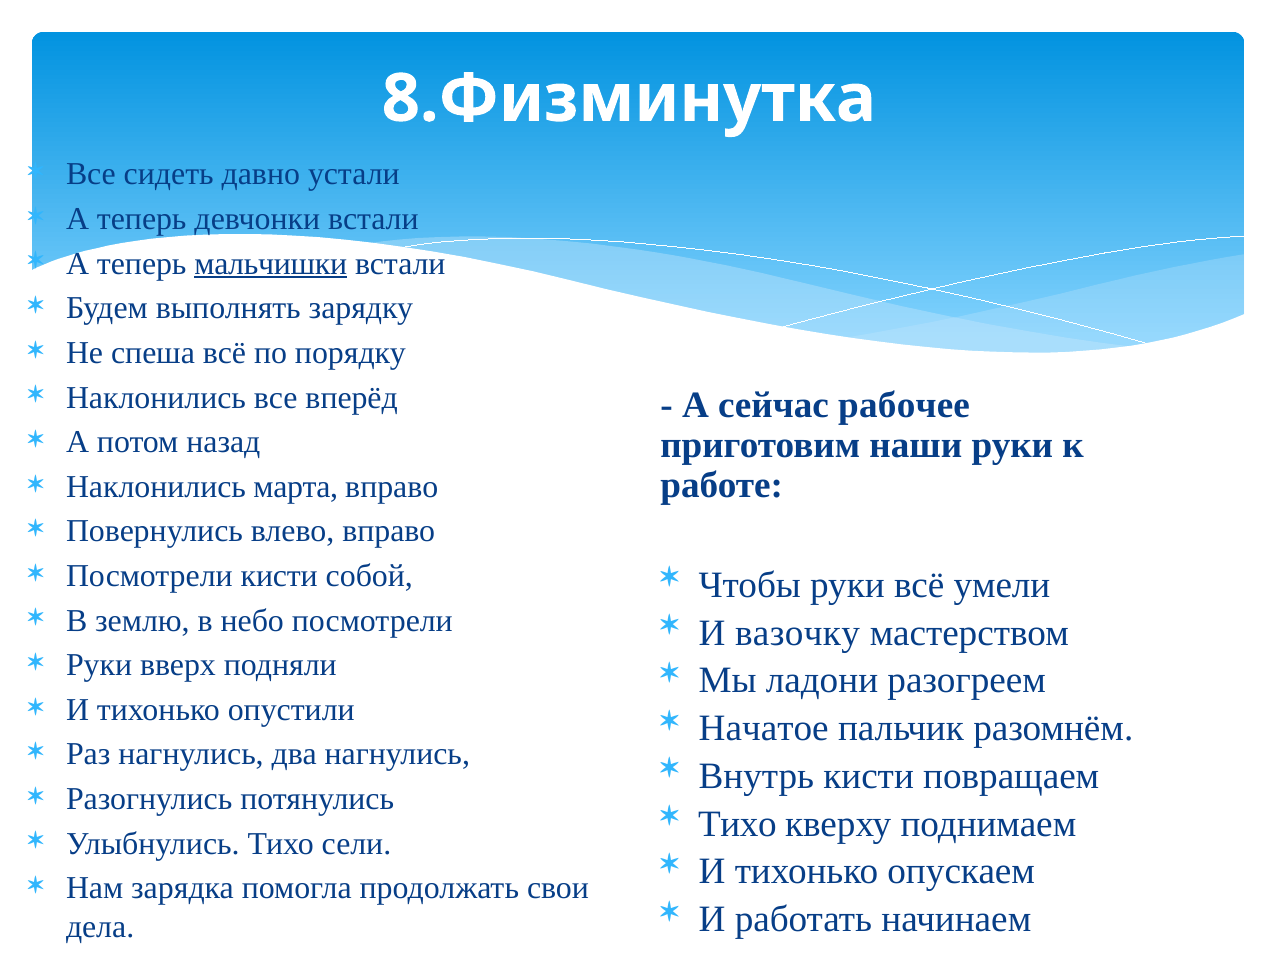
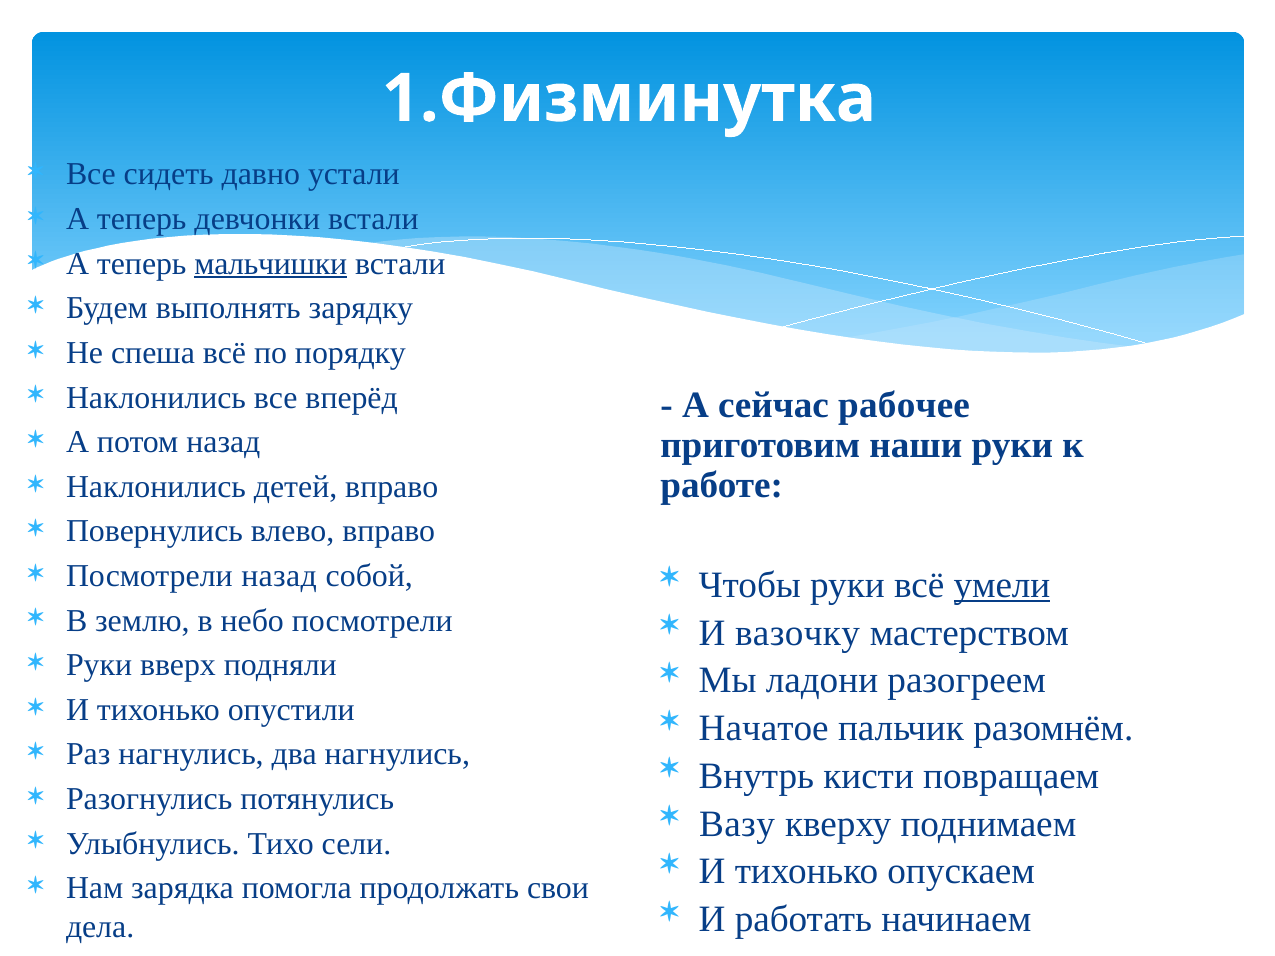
8.Физминутка: 8.Физминутка -> 1.Физминутка (629, 99)
марта: марта -> детей (296, 487)
Посмотрели кисти: кисти -> назад (279, 576)
умели underline: none -> present (1002, 585)
Тихо: Тихо -> Вазу (737, 824)
